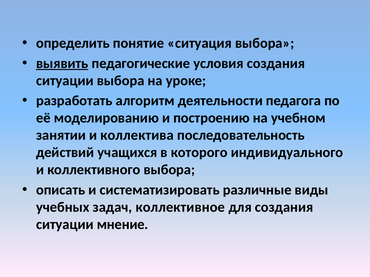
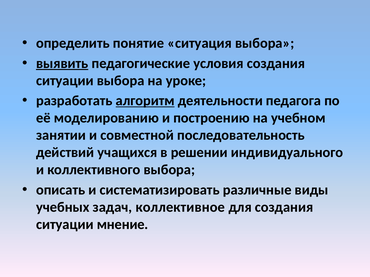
алгоритм underline: none -> present (145, 101)
коллектива: коллектива -> совместной (137, 135)
которого: которого -> решении (199, 153)
